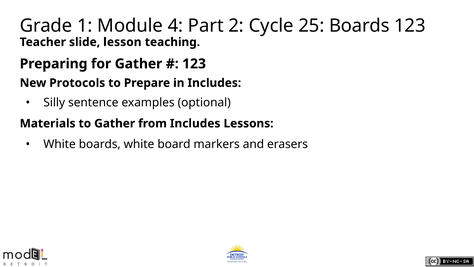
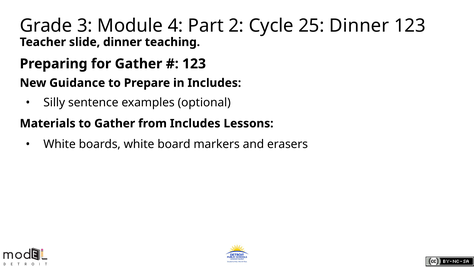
1: 1 -> 3 (85, 26)
25 Boards: Boards -> Dinner (359, 26)
slide lesson: lesson -> dinner (122, 42)
Protocols: Protocols -> Guidance (77, 83)
